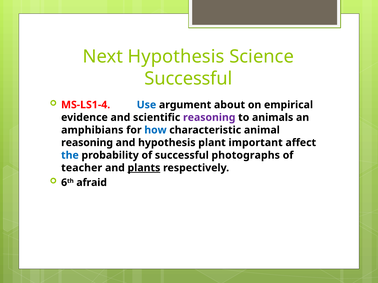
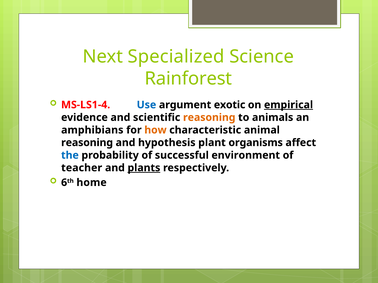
Next Hypothesis: Hypothesis -> Specialized (176, 57)
Successful: Successful -> Rainforest (188, 79)
about: about -> exotic (230, 105)
empirical underline: none -> present (289, 105)
reasoning colour: purple -> orange (209, 118)
how colour: blue -> orange (155, 130)
important: important -> organisms (256, 143)
photographs: photographs -> environment (246, 155)
afraid: afraid -> home (92, 183)
